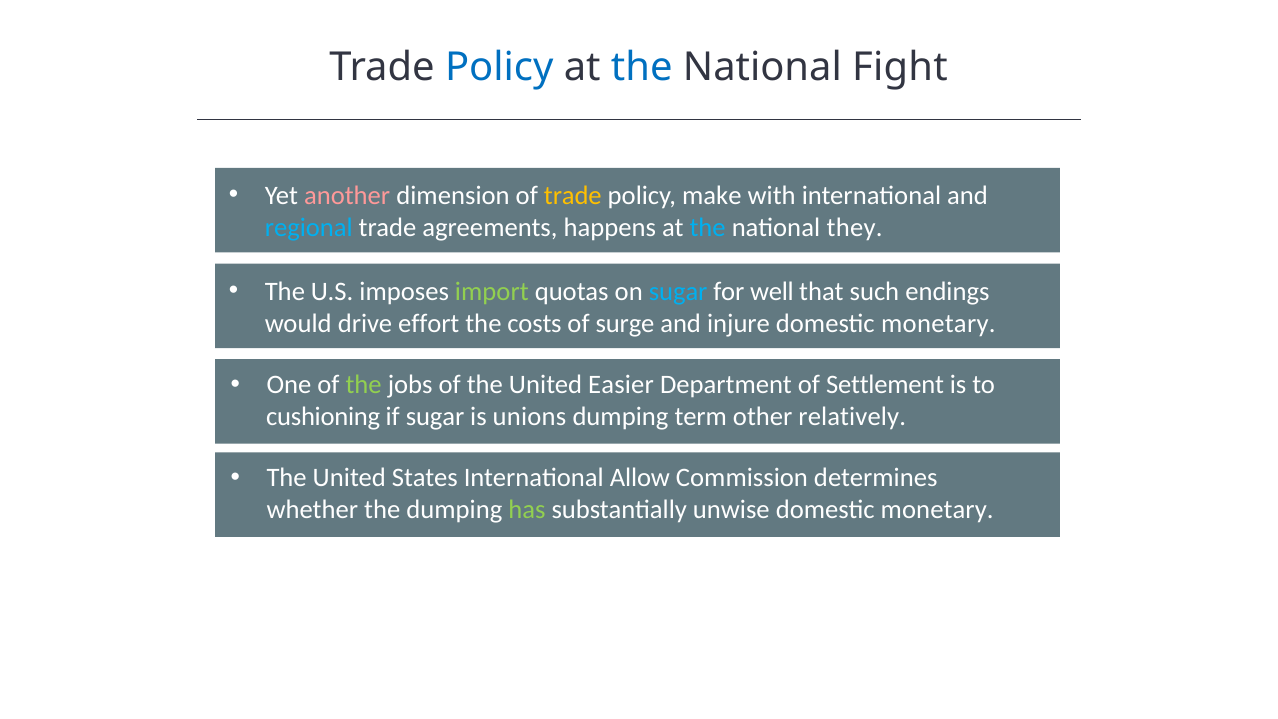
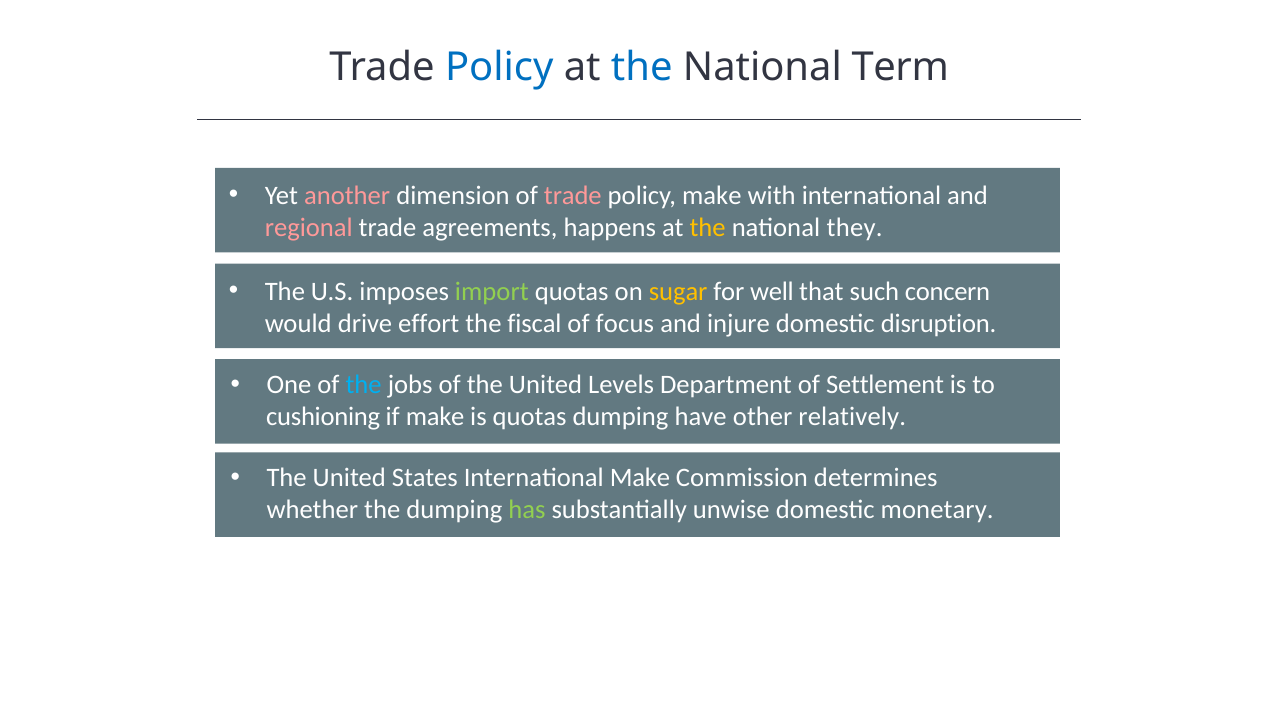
Fight: Fight -> Term (900, 67)
trade colour: yellow -> pink (573, 196)
regional colour: light blue -> pink (309, 228)
the colour: light blue -> yellow (708, 228)
sugar colour: light blue -> yellow (678, 291)
endings: endings -> concern (948, 291)
costs: costs -> fiscal (535, 323)
surge: surge -> focus (625, 323)
injure domestic monetary: monetary -> disruption (939, 323)
the colour: light green -> light blue (364, 385)
Easier: Easier -> Levels (621, 385)
if sugar: sugar -> make (435, 417)
is unions: unions -> quotas (530, 417)
term: term -> have (701, 417)
International Allow: Allow -> Make (640, 478)
